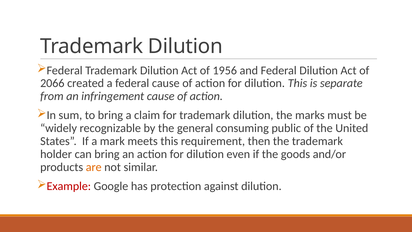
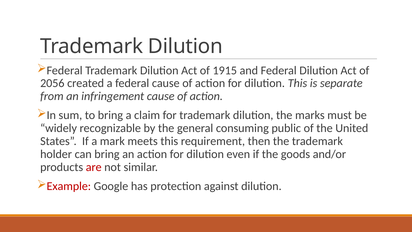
1956: 1956 -> 1915 (225, 70)
2066: 2066 -> 2056 (52, 83)
are colour: orange -> red (94, 167)
